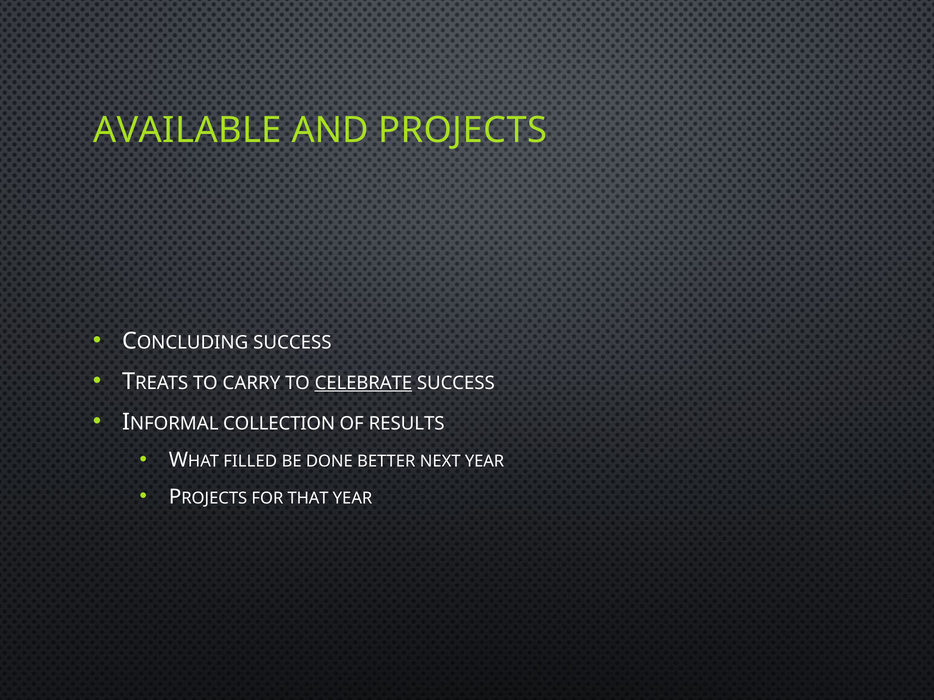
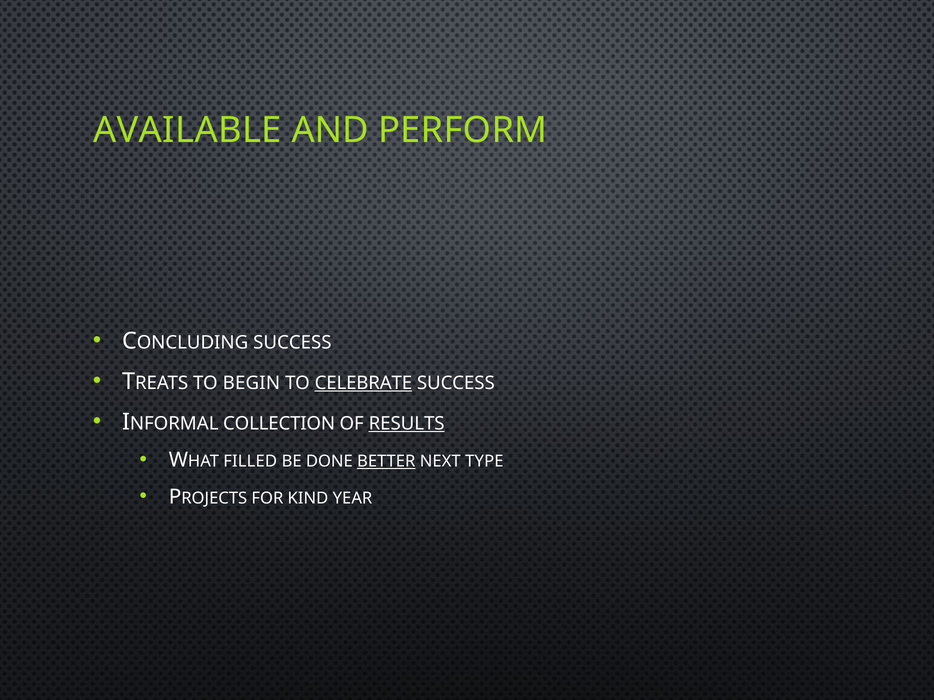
AND PROJECTS: PROJECTS -> PERFORM (463, 130)
CARRY: CARRY -> BEGIN (251, 383)
RESULTS underline: none -> present (407, 424)
BETTER underline: none -> present (386, 462)
NEXT YEAR: YEAR -> TYPE (484, 462)
THAT: THAT -> KIND (308, 499)
